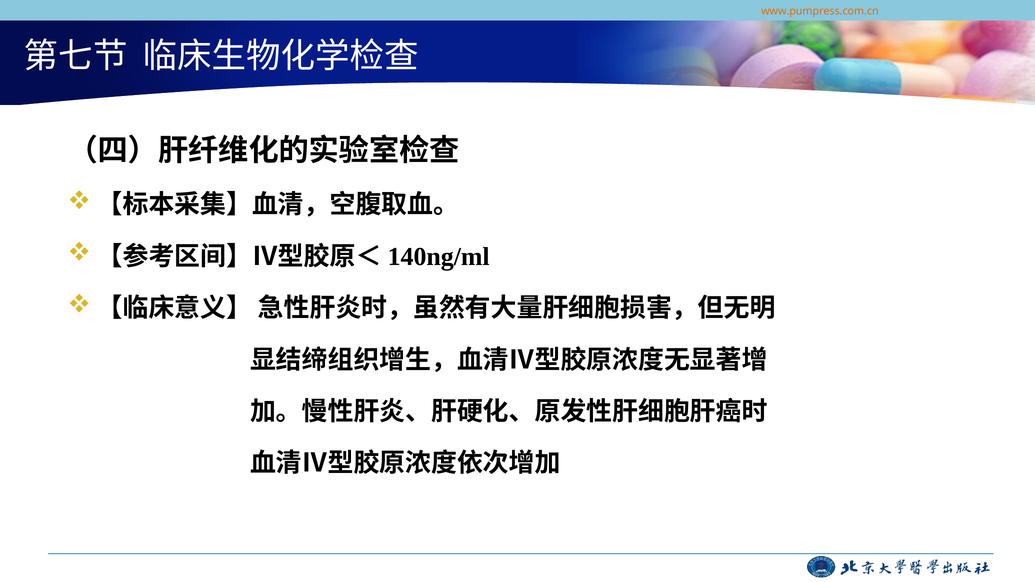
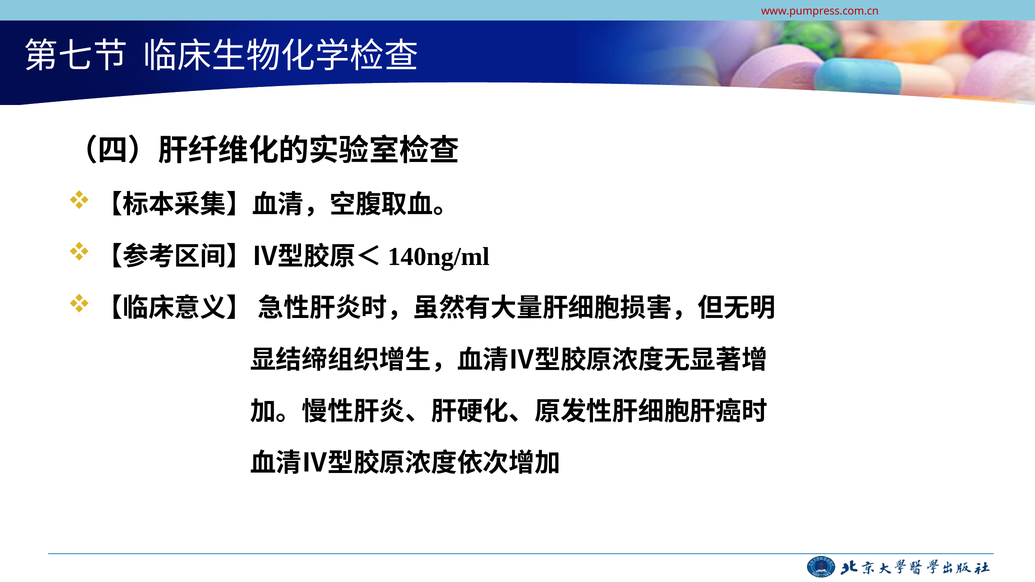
www.pumpress.com.cn colour: orange -> red (820, 11)
